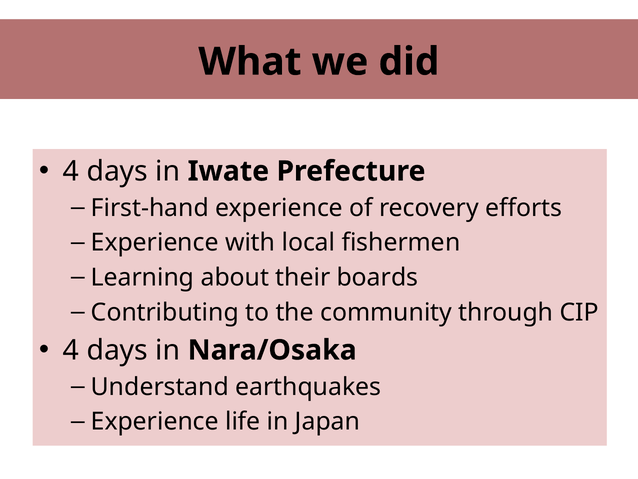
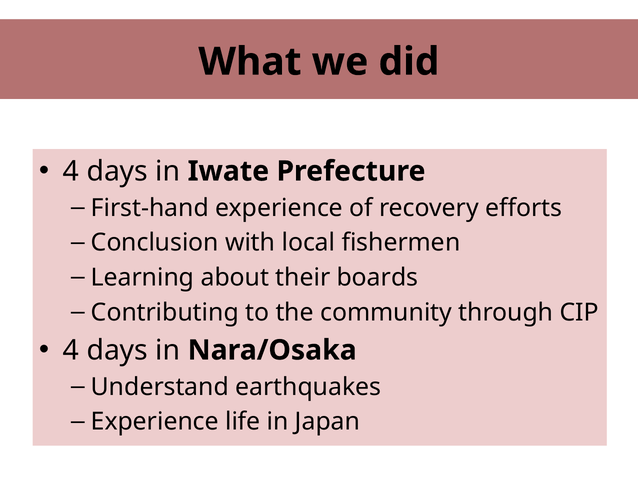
Experience: Experience -> Conclusion (155, 242)
